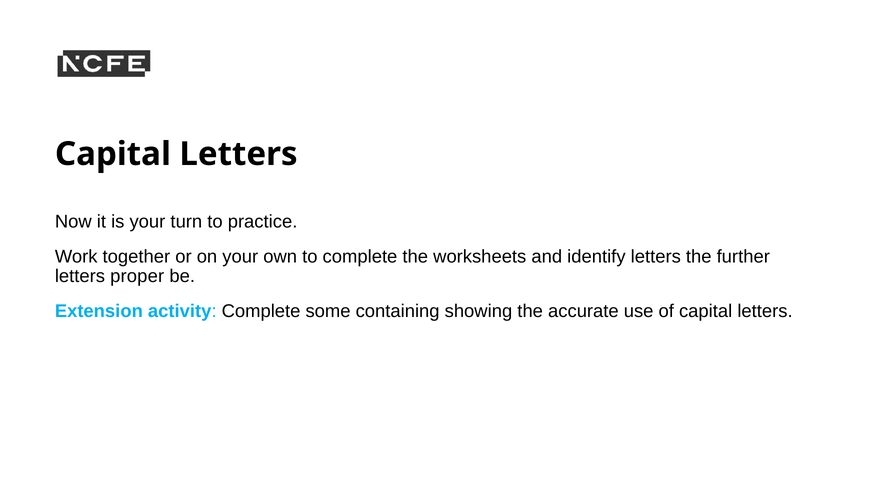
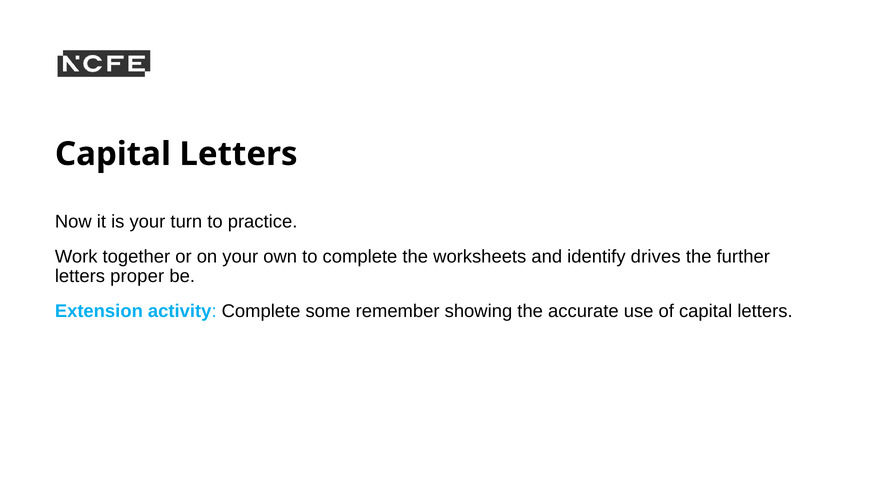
identify letters: letters -> drives (656, 257)
containing: containing -> remember (398, 312)
